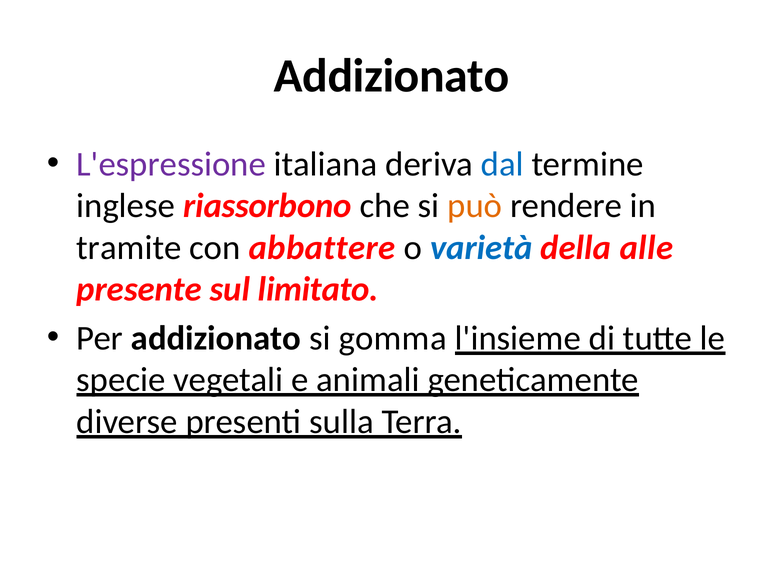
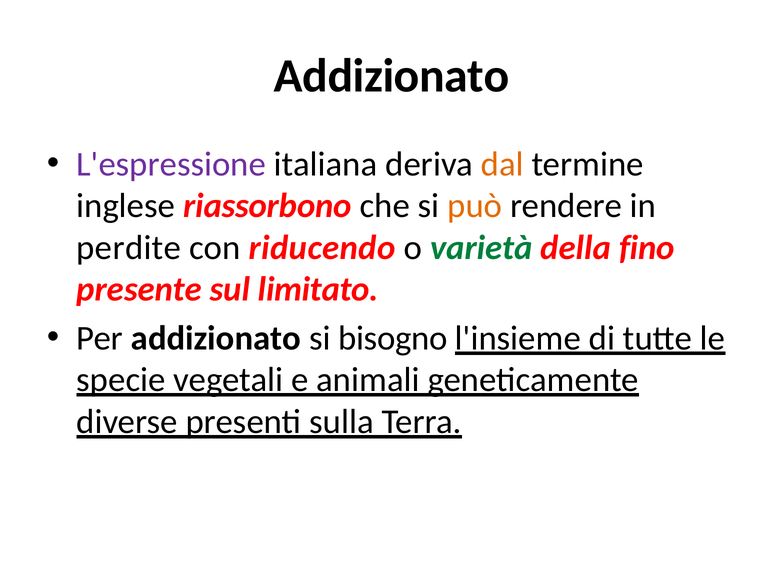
dal colour: blue -> orange (502, 164)
tramite: tramite -> perdite (129, 248)
abbattere: abbattere -> riducendo (322, 248)
varietà colour: blue -> green (481, 248)
alle: alle -> fino (647, 248)
gomma: gomma -> bisogno (393, 338)
